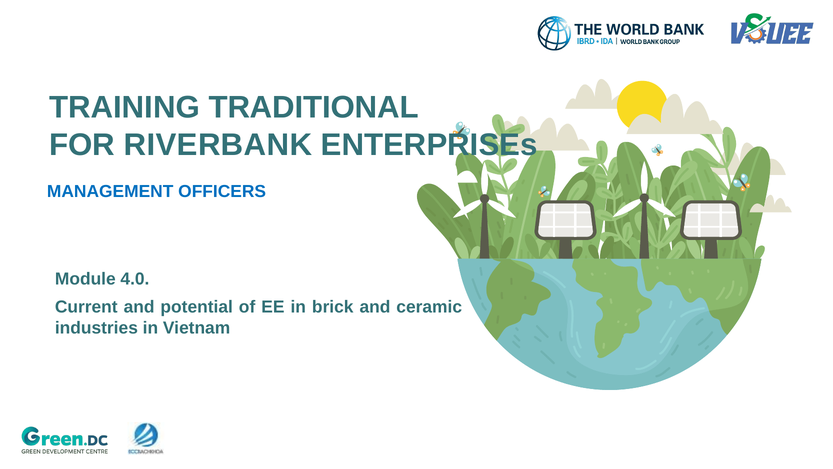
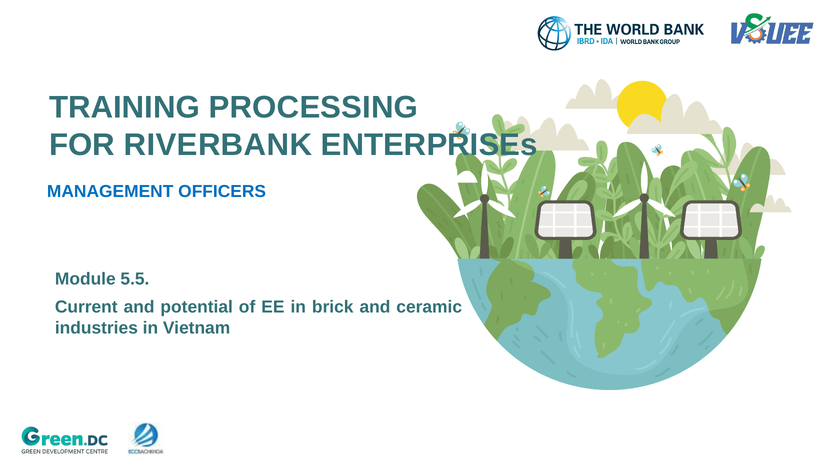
TRADITIONAL: TRADITIONAL -> PROCESSING (313, 107)
4.0: 4.0 -> 5.5 (135, 279)
